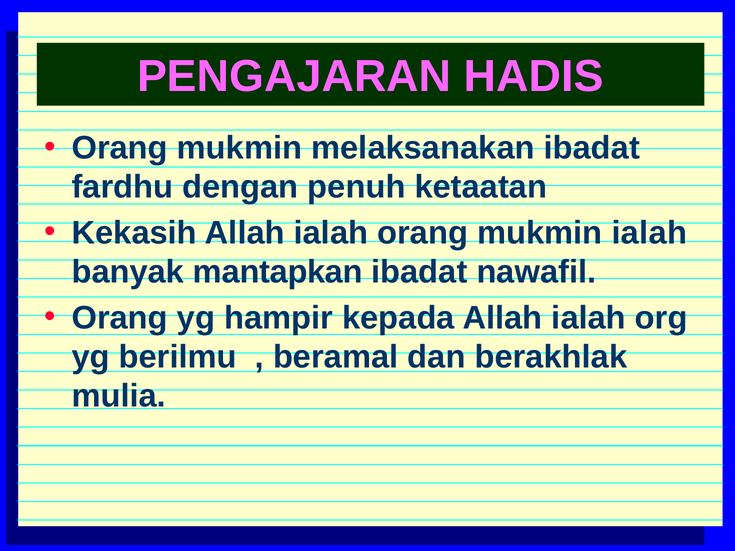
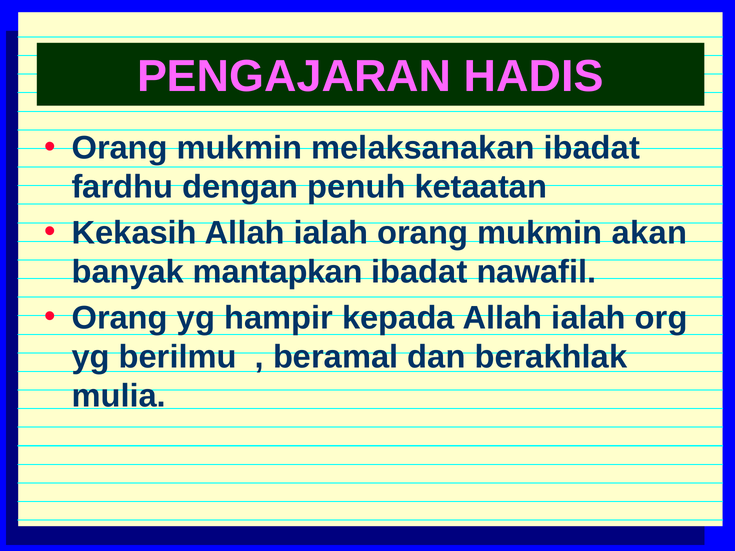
mukmin ialah: ialah -> akan (649, 233)
